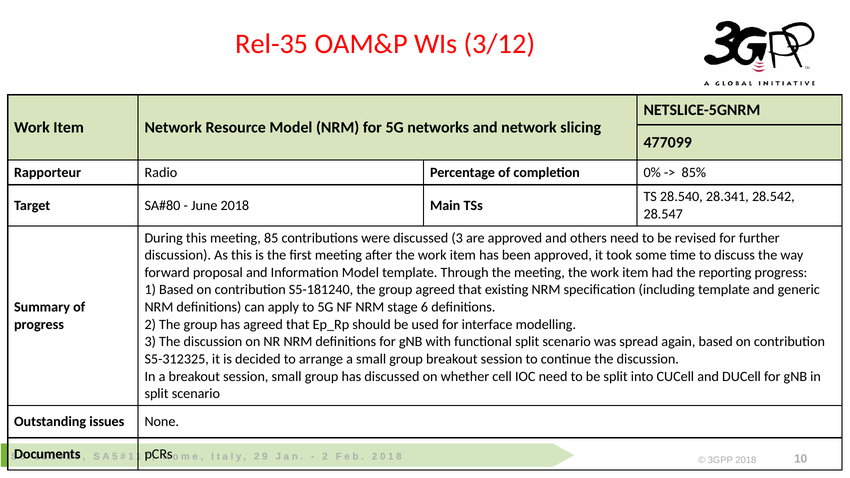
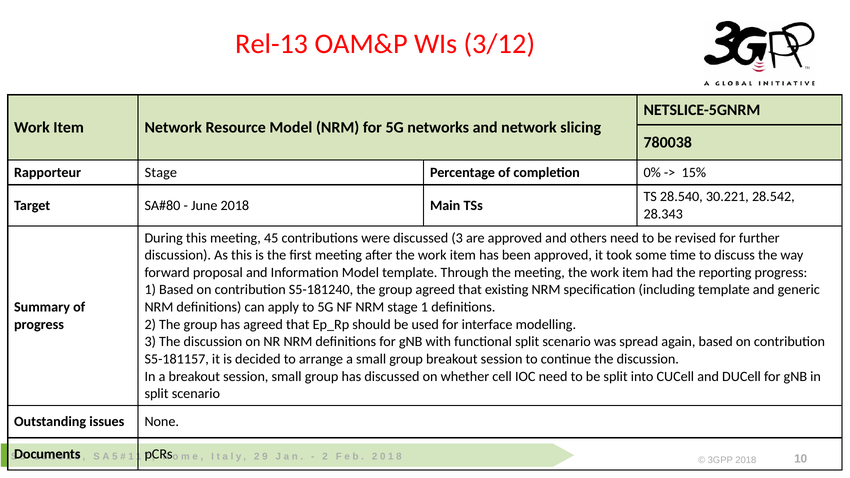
Rel-35: Rel-35 -> Rel-13 (272, 44)
477099: 477099 -> 780038 (668, 143)
Rapporteur Radio: Radio -> Stage (161, 173)
85%: 85% -> 15% (694, 173)
28.341: 28.341 -> 30.221 (727, 197)
28.547: 28.547 -> 28.343 (663, 214)
85: 85 -> 45 (271, 238)
stage 6: 6 -> 1 (424, 307)
S5-312325: S5-312325 -> S5-181157 (177, 359)
